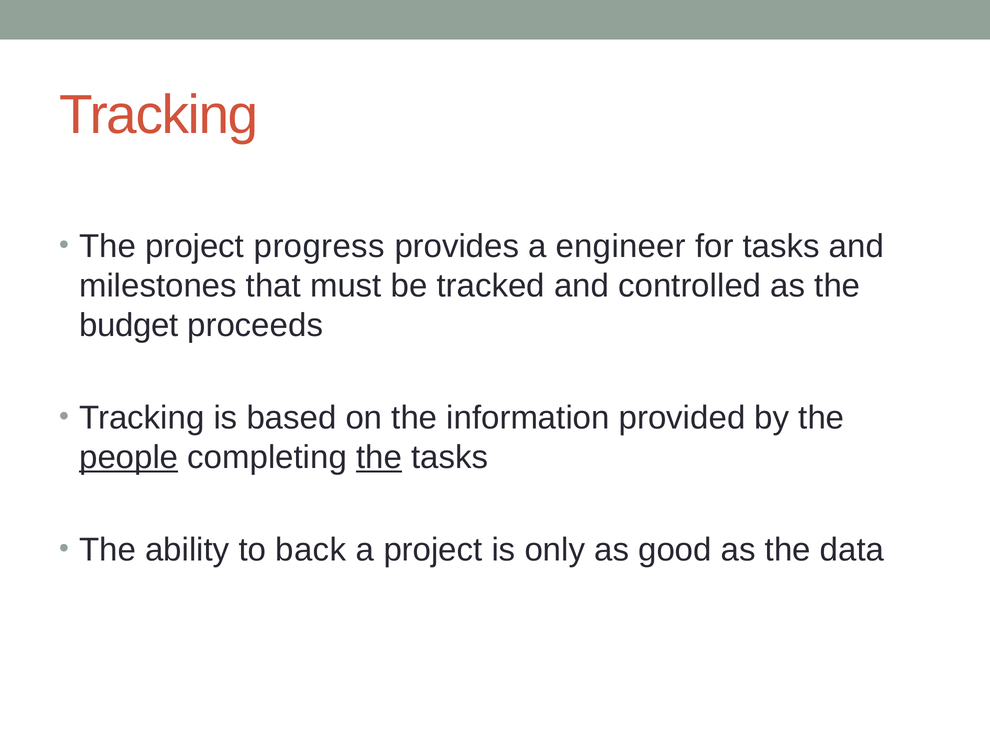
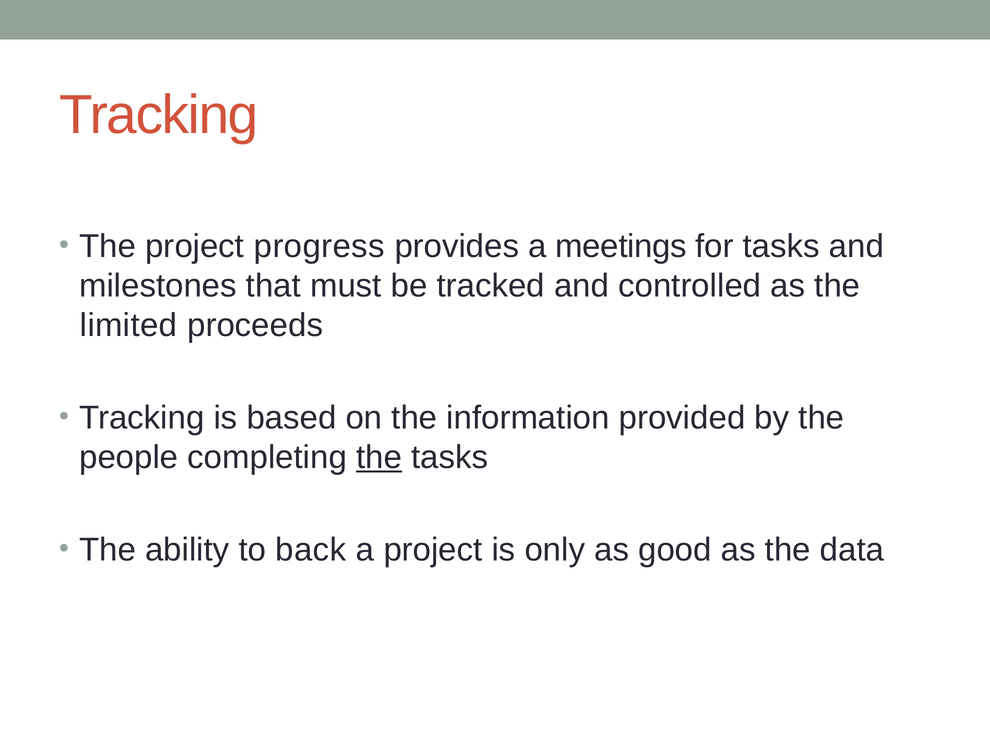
engineer: engineer -> meetings (621, 247)
budget: budget -> limited (129, 326)
people underline: present -> none (129, 458)
